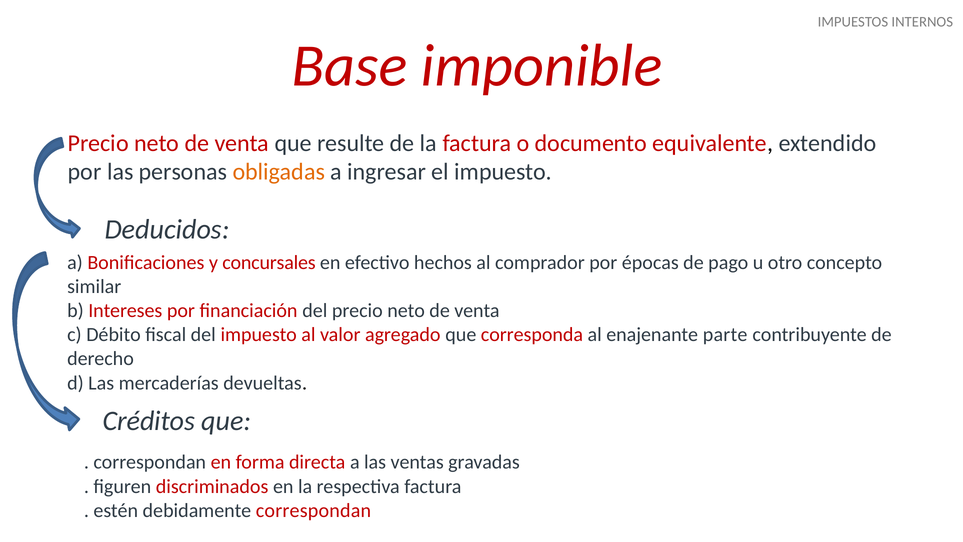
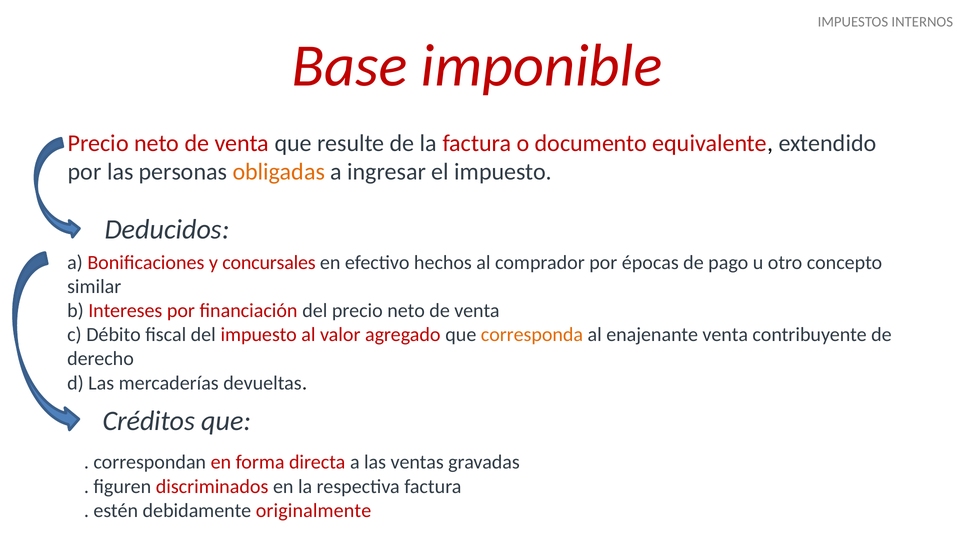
corresponda colour: red -> orange (532, 335)
enajenante parte: parte -> venta (725, 335)
debidamente correspondan: correspondan -> originalmente (314, 510)
